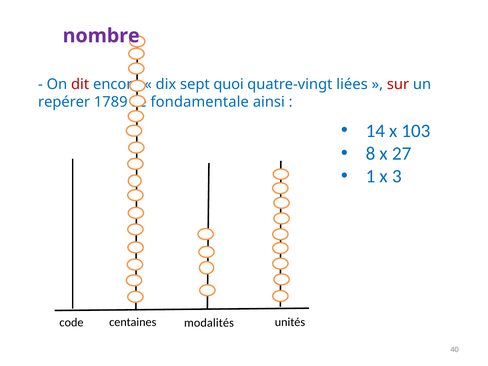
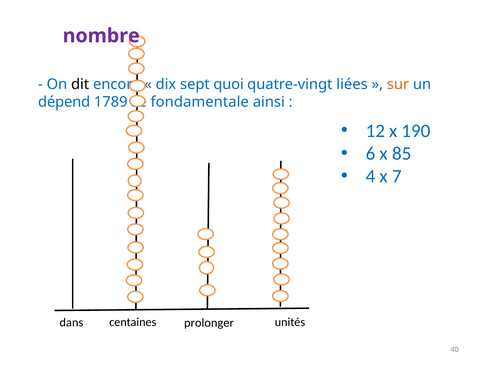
dit colour: red -> black (80, 84)
sur colour: red -> orange (398, 84)
repérer: repérer -> dépend (64, 102)
14: 14 -> 12 (375, 131)
103: 103 -> 190 (416, 131)
8: 8 -> 6 (371, 154)
27: 27 -> 85 (402, 154)
1: 1 -> 4 (371, 176)
3: 3 -> 7 (397, 176)
code: code -> dans (71, 323)
modalités: modalités -> prolonger (209, 323)
